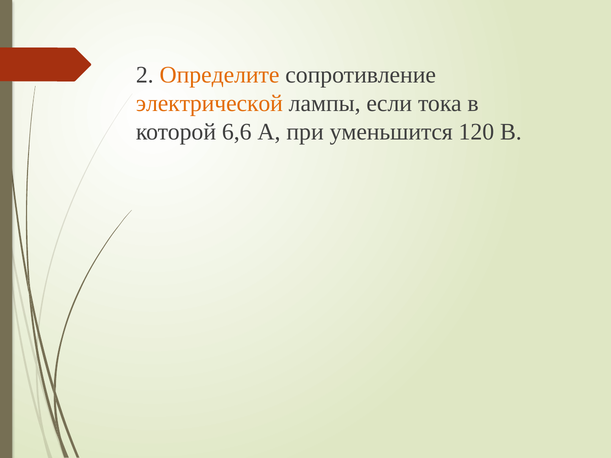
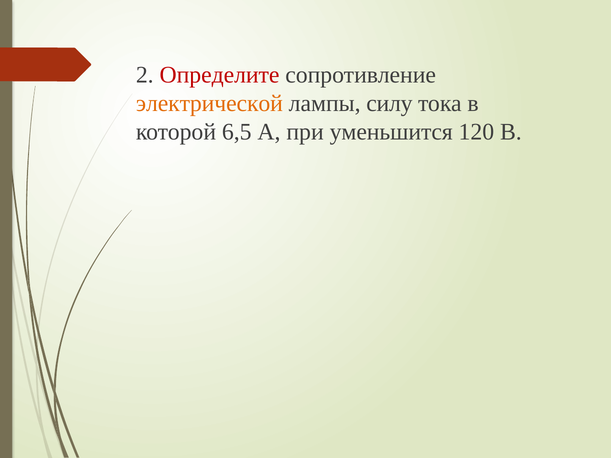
Определите colour: orange -> red (220, 75)
если: если -> силу (389, 103)
6,6: 6,6 -> 6,5 (237, 132)
